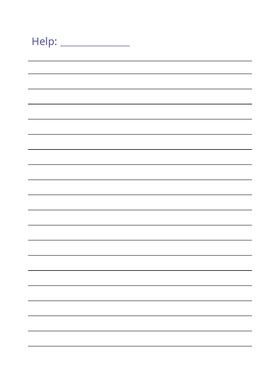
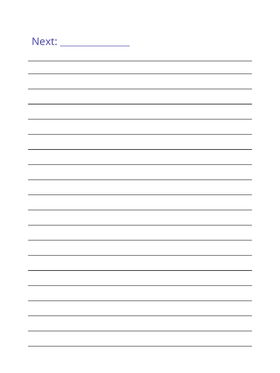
Help: Help -> Next (45, 42)
